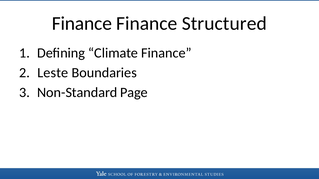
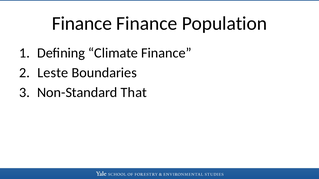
Structured: Structured -> Population (224, 23)
Page: Page -> That (134, 93)
